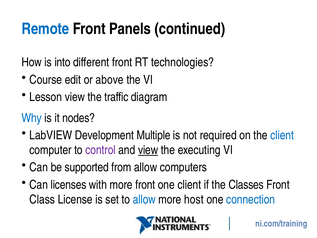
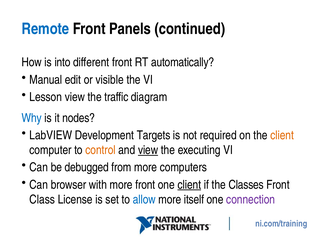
technologies: technologies -> automatically (183, 62)
Course: Course -> Manual (46, 80)
above: above -> visible (110, 80)
Multiple: Multiple -> Targets (154, 135)
client colour: blue -> orange (282, 135)
control colour: purple -> orange (101, 150)
supported: supported -> debugged (87, 167)
from allow: allow -> more (146, 167)
licenses: licenses -> browser (68, 184)
client underline: none -> present (189, 184)
host: host -> itself (194, 199)
connection colour: blue -> purple (251, 199)
